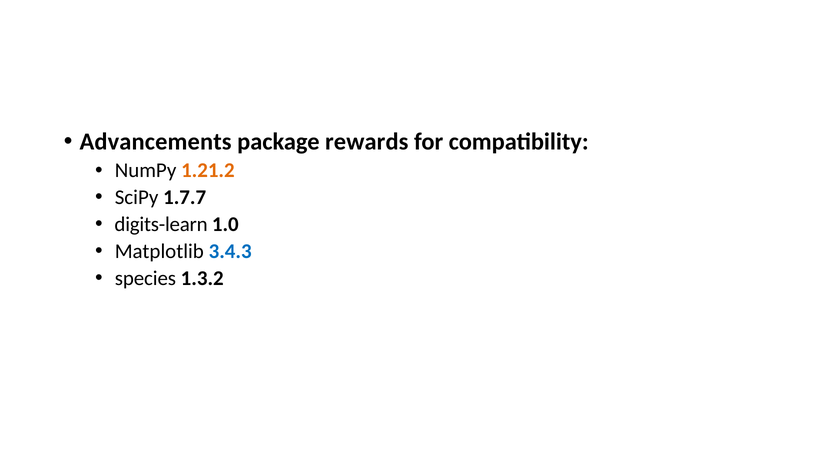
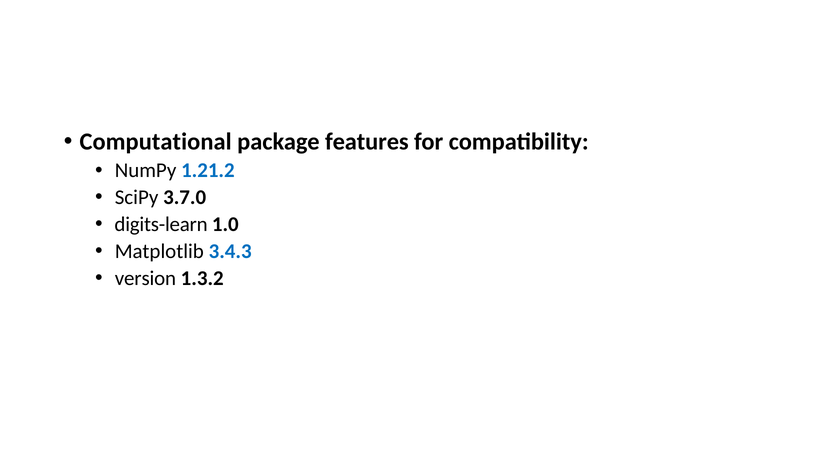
Advancements: Advancements -> Computational (156, 142)
rewards: rewards -> features (367, 142)
1.21.2 colour: orange -> blue (208, 170)
1.7.7: 1.7.7 -> 3.7.0 (185, 197)
species: species -> version (145, 278)
